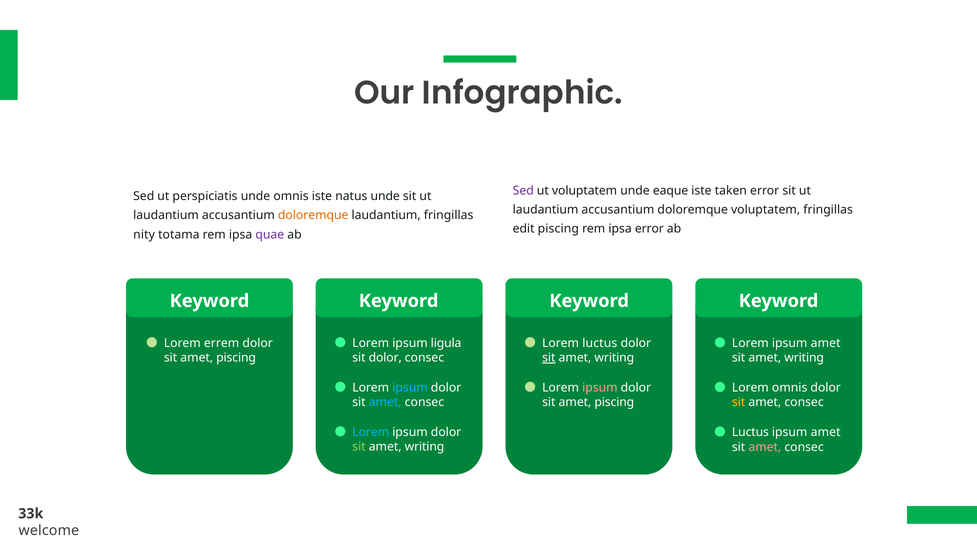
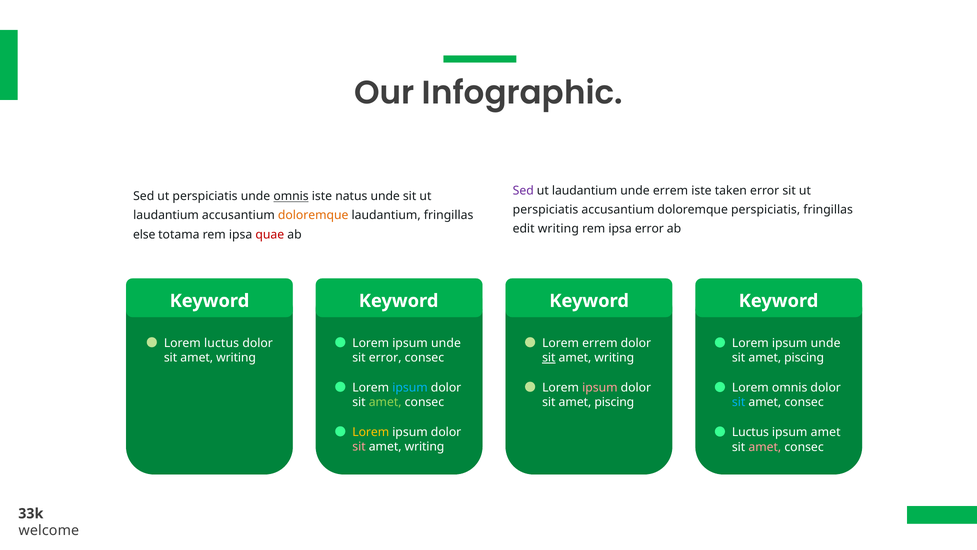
voluptatem: voluptatem -> laudantium (585, 190)
unde eaque: eaque -> errem (671, 190)
omnis underline: none -> present (291, 196)
laudantium: laudantium -> perspiciatis (546, 210)
doloremque voluptatem: voluptatem -> perspiciatis (766, 210)
edit piscing: piscing -> writing (558, 229)
nity: nity -> else (144, 234)
quae colour: purple -> red (270, 234)
Lorem errem: errem -> luctus (222, 343)
ligula: ligula -> unde (446, 343)
Lorem luctus: luctus -> errem (600, 343)
amet: amet -> unde (826, 343)
piscing: piscing -> writing (236, 357)
sit dolor: dolor -> error (385, 357)
writing: writing -> piscing (804, 358)
amet colour: light blue -> light green (385, 402)
sit colour: yellow -> light blue (739, 402)
Lorem colour: light blue -> yellow (371, 432)
sit colour: light green -> pink (359, 446)
